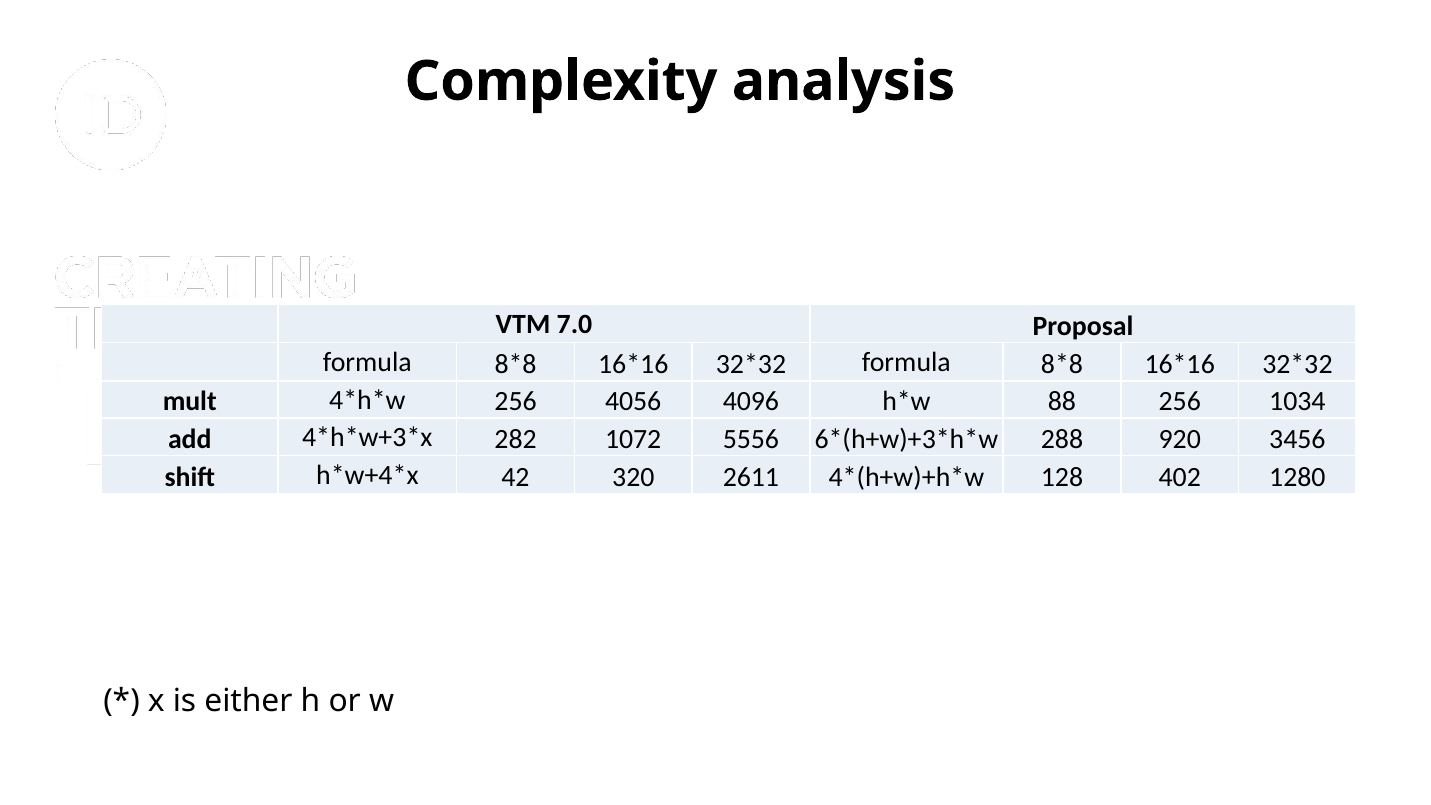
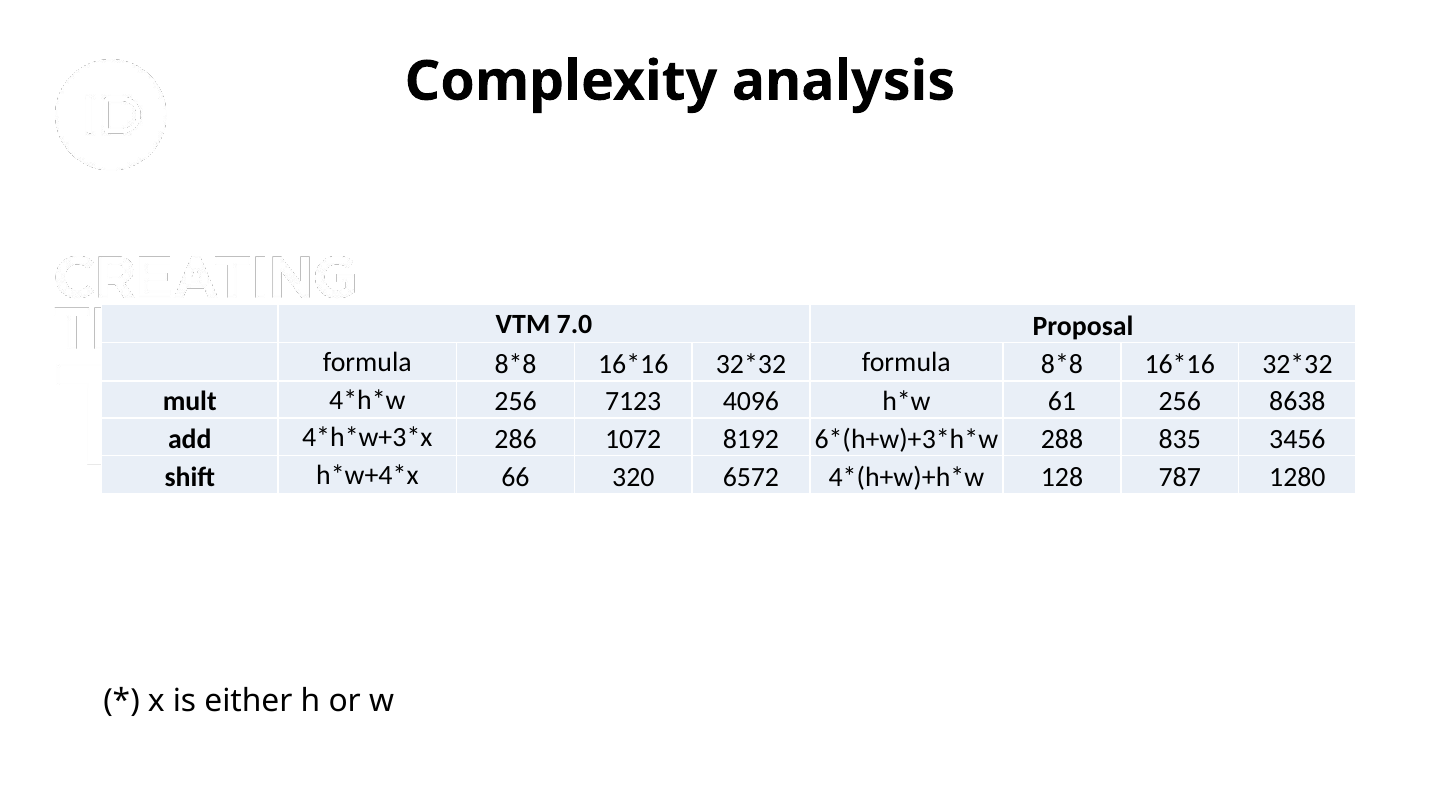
4056: 4056 -> 7123 (633, 402)
88: 88 -> 61 (1062, 402)
1034: 1034 -> 8638 (1297, 402)
282: 282 -> 286 (516, 439)
5556: 5556 -> 8192 (751, 439)
920: 920 -> 835 (1180, 439)
42: 42 -> 66 (515, 477)
2611: 2611 -> 6572 (751, 477)
402: 402 -> 787 (1180, 477)
